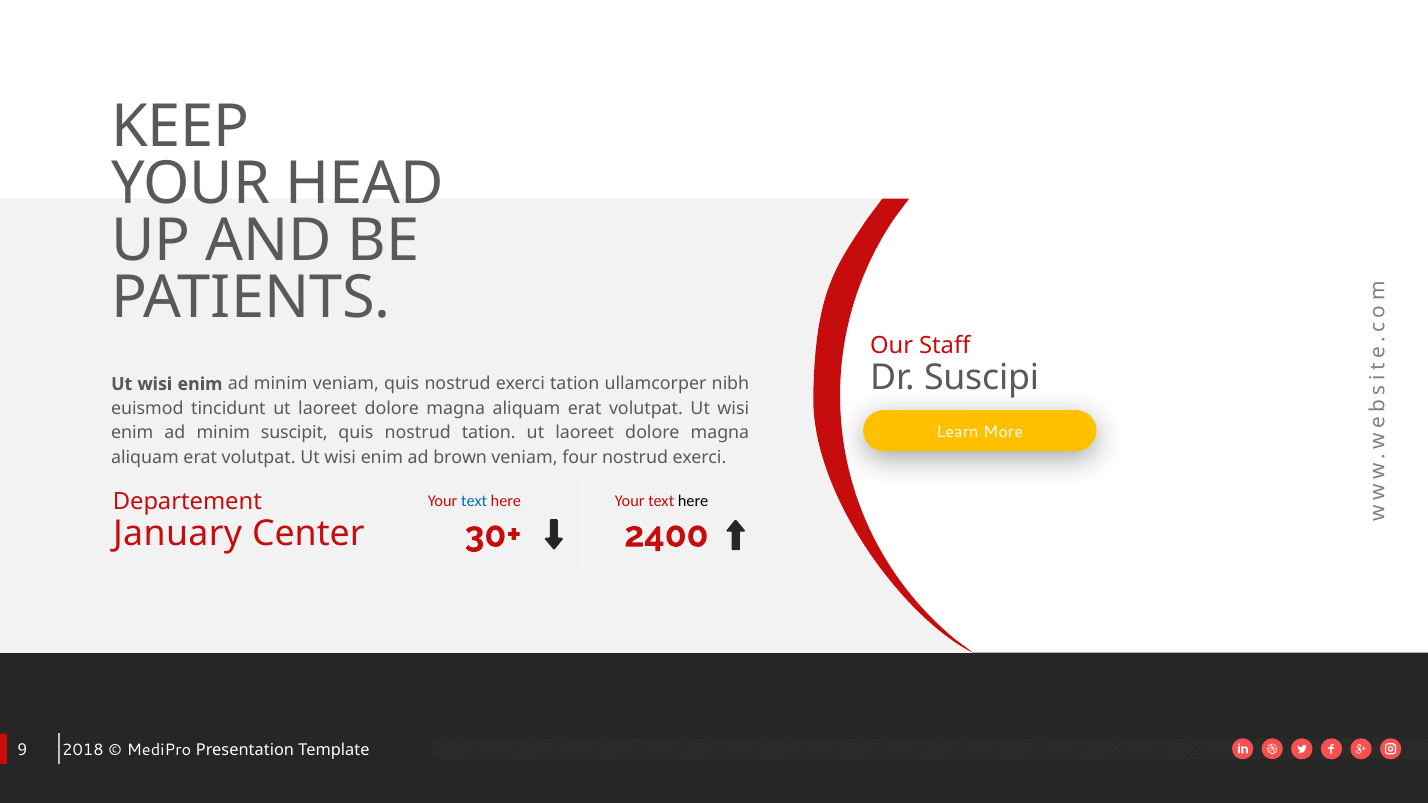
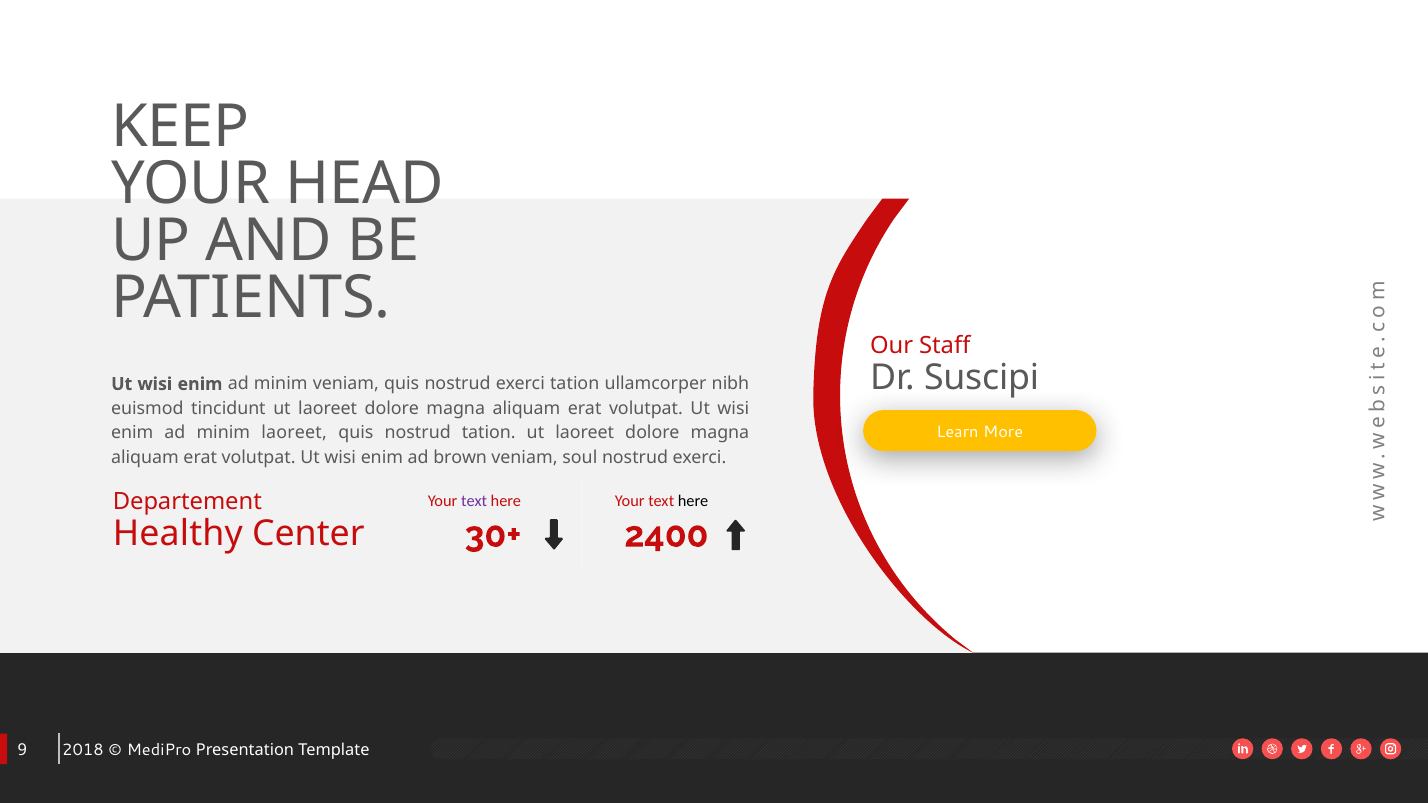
minim suscipit: suscipit -> laoreet (294, 433)
four: four -> soul (580, 457)
text colour: blue -> purple (474, 501)
January: January -> Healthy (178, 534)
